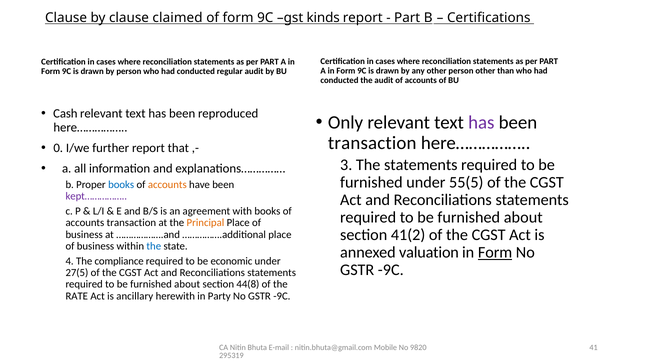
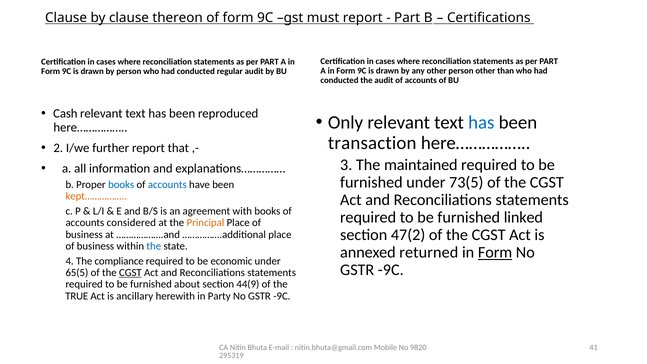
claimed: claimed -> thereon (178, 18)
kinds: kinds -> must (323, 18)
has colour: purple -> blue (481, 122)
0: 0 -> 2 (58, 148)
The statements: statements -> maintained (421, 165)
55(5: 55(5 -> 73(5 (466, 183)
accounts colour: orange -> blue (167, 185)
kept…………… colour: purple -> orange (96, 196)
about: about -> linked (523, 217)
accounts transaction: transaction -> considered (131, 223)
41(2: 41(2 -> 47(2 (408, 235)
valuation: valuation -> returned (429, 252)
27(5: 27(5 -> 65(5 (77, 273)
CGST underline: none -> present (130, 273)
44(8: 44(8 -> 44(9 (248, 284)
RATE: RATE -> TRUE (77, 296)
